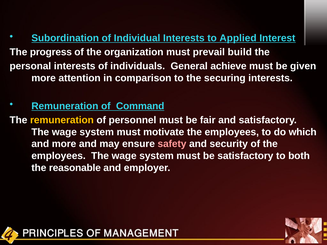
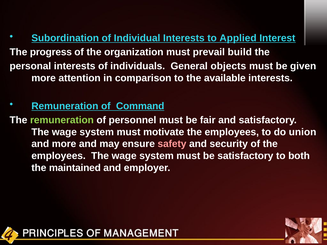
achieve: achieve -> objects (228, 66)
securing: securing -> available (225, 78)
remuneration colour: yellow -> light green (62, 120)
which: which -> union (303, 132)
reasonable: reasonable -> maintained (75, 168)
